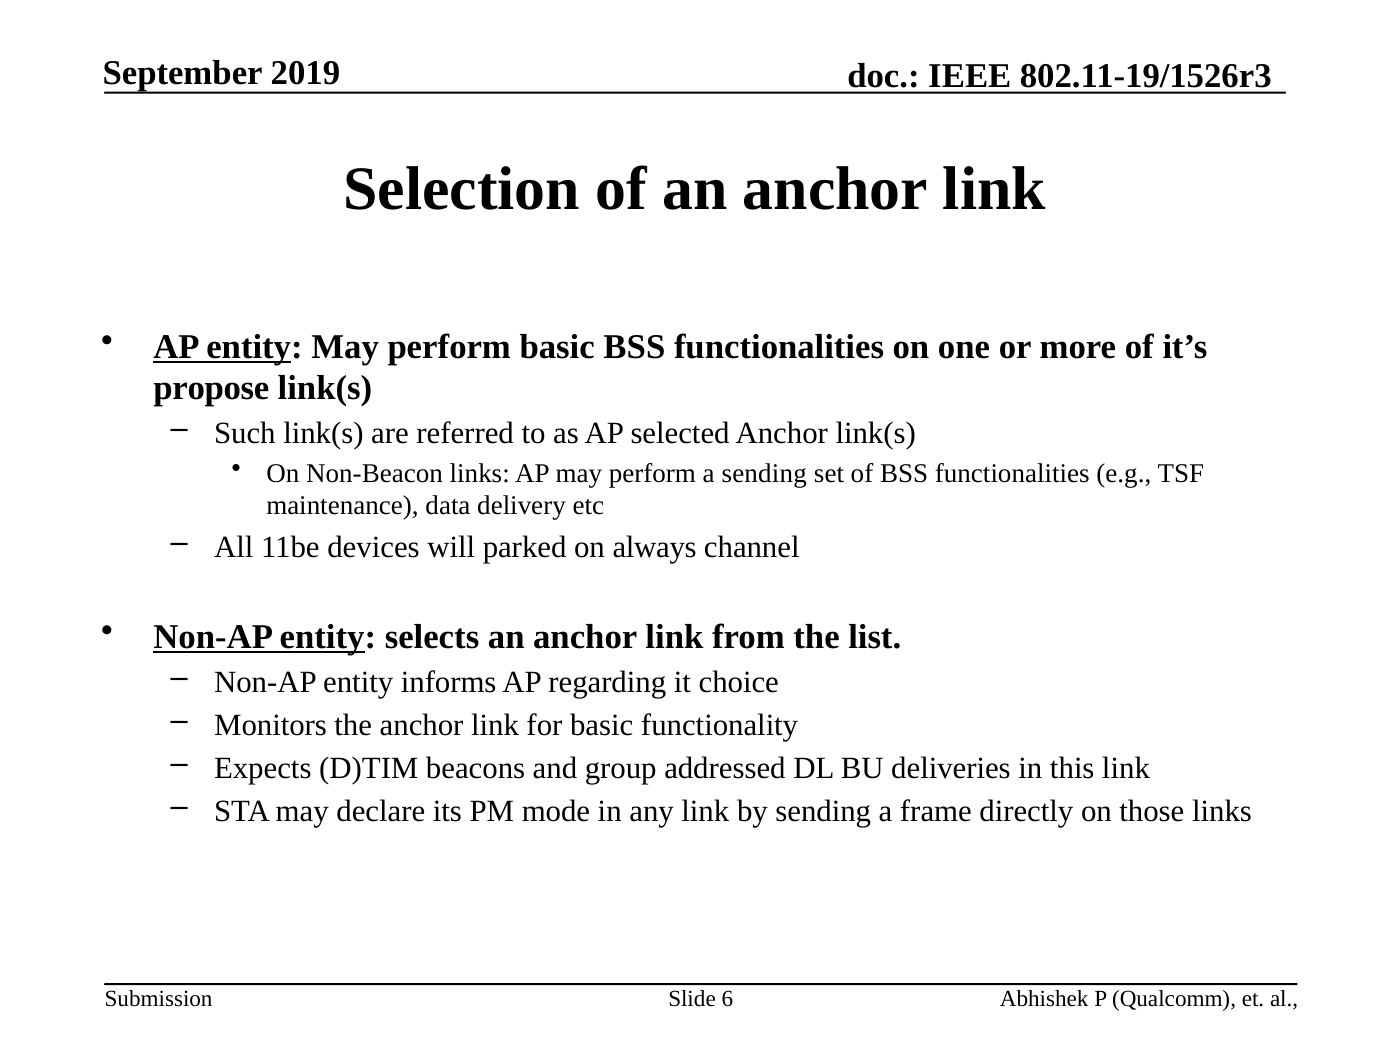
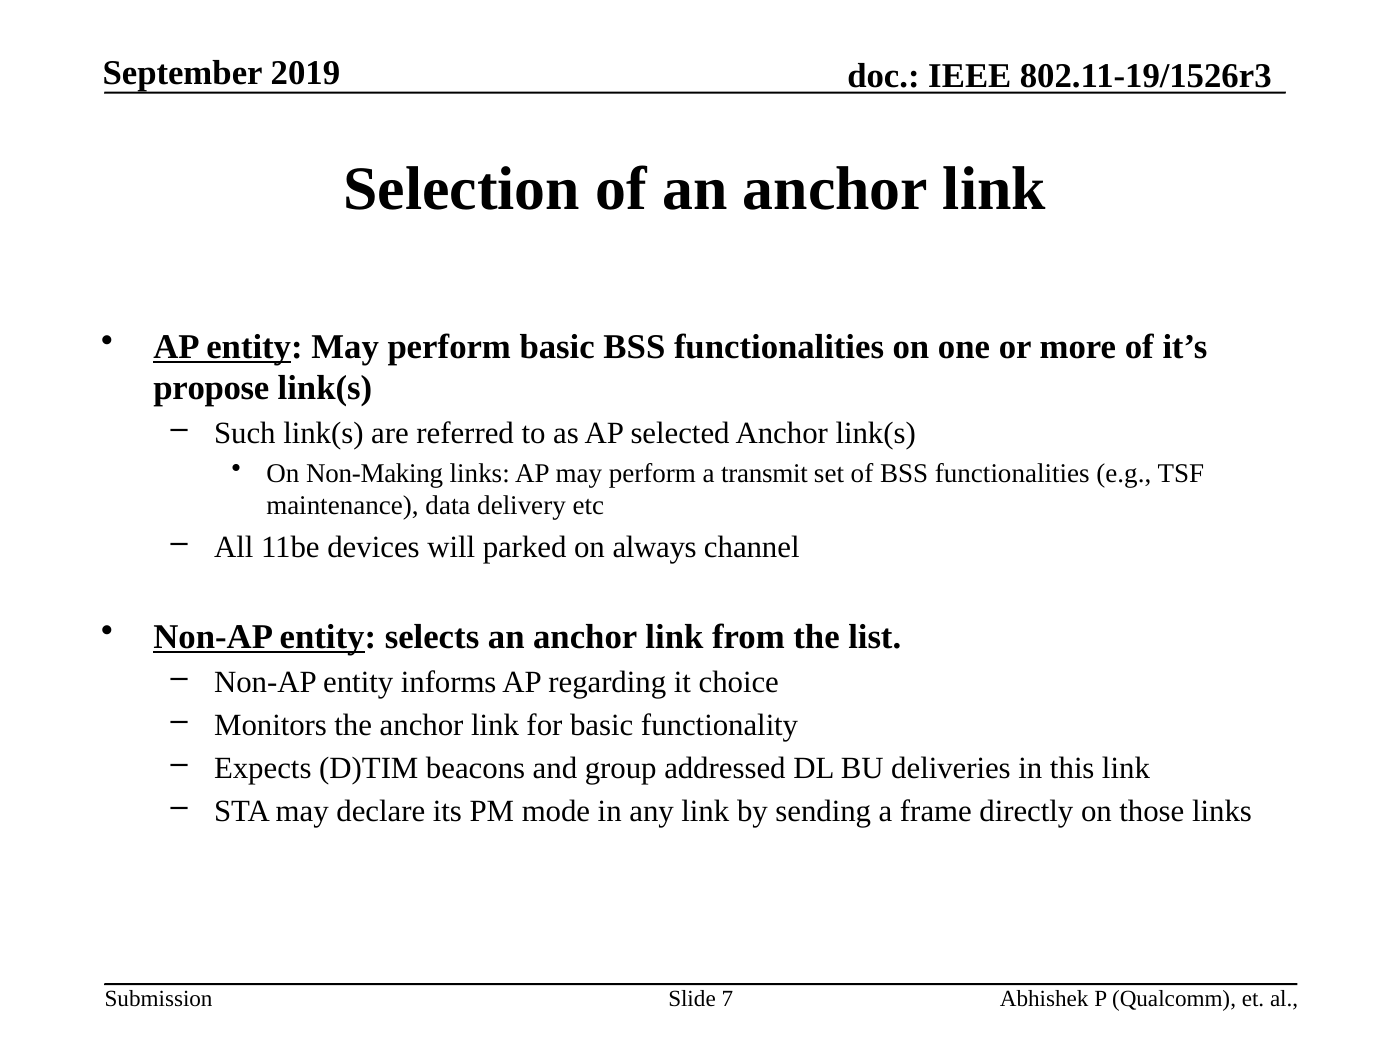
Non-Beacon: Non-Beacon -> Non-Making (375, 474)
a sending: sending -> transmit (764, 474)
6: 6 -> 7 (727, 1000)
